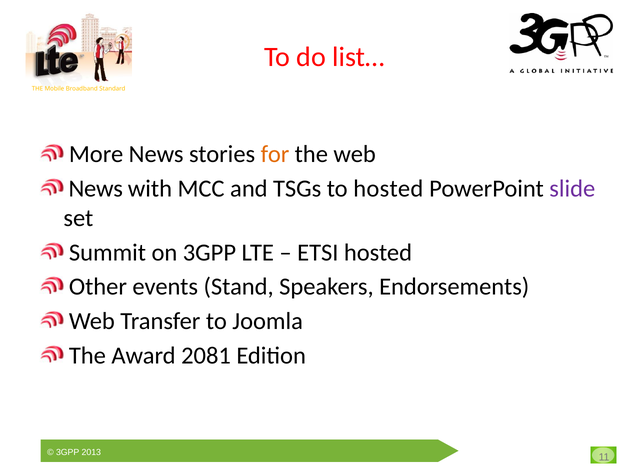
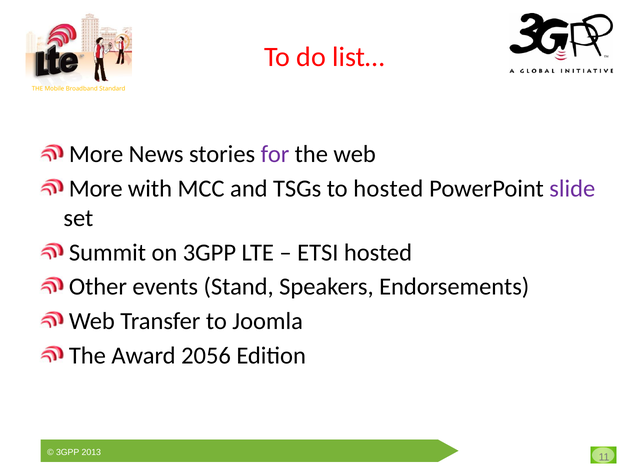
for colour: orange -> purple (275, 154)
News: News -> More (96, 189)
2081: 2081 -> 2056 (206, 356)
